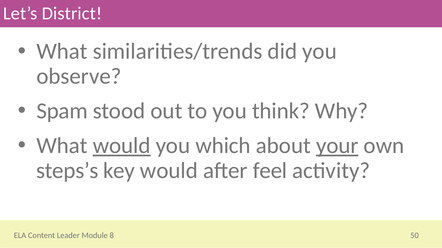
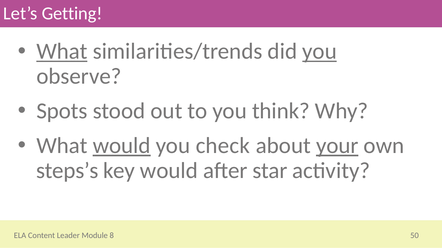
District: District -> Getting (72, 14)
What underline: none -> present (62, 52)
you underline: none -> present (320, 52)
Spam: Spam -> Spots (62, 111)
which: which -> check (223, 146)
feel: feel -> star (270, 171)
